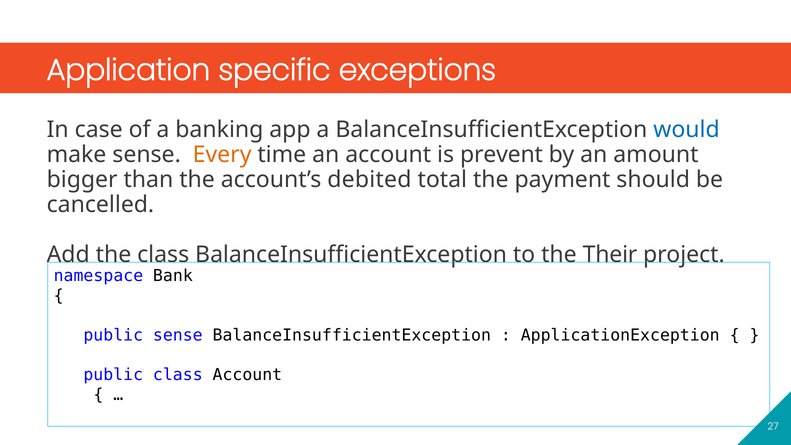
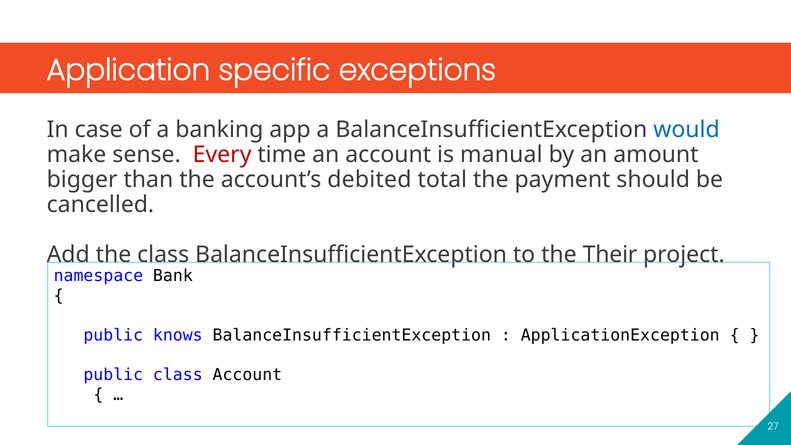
Every colour: orange -> red (222, 155)
prevent: prevent -> manual (501, 155)
public sense: sense -> knows (178, 335)
